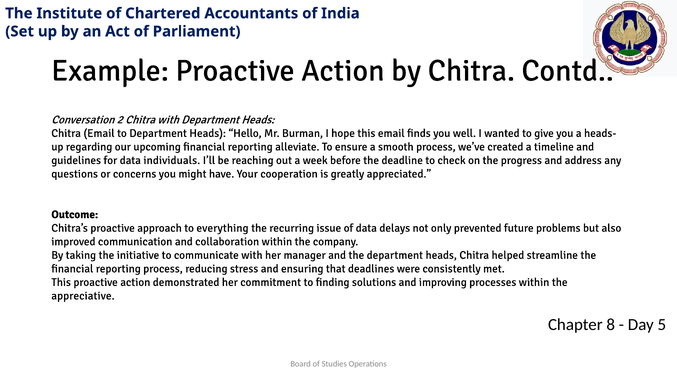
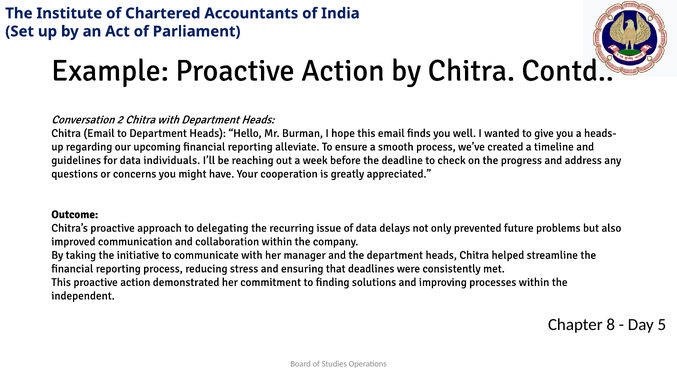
everything: everything -> delegating (222, 228)
appreciative: appreciative -> independent (83, 296)
